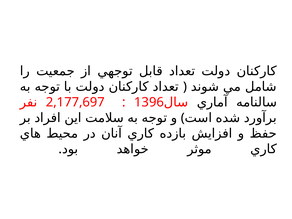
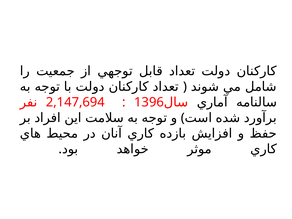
2,177,697: 2,177,697 -> 2,147,694 (75, 102)
